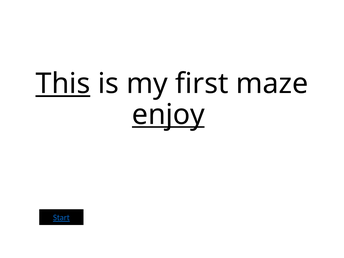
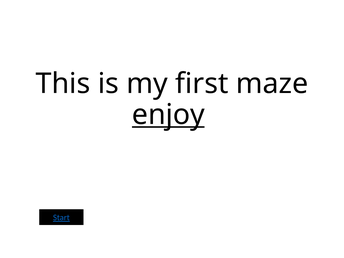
This underline: present -> none (63, 84)
